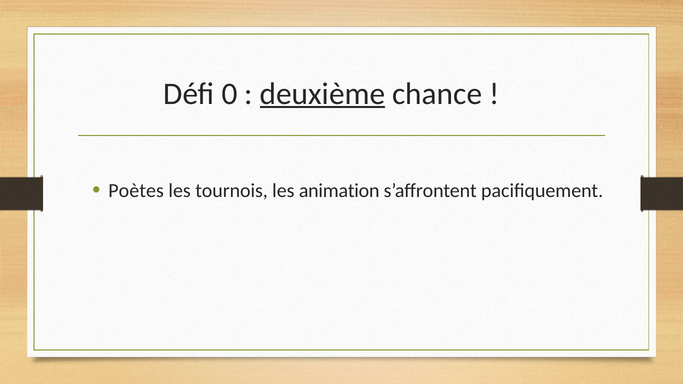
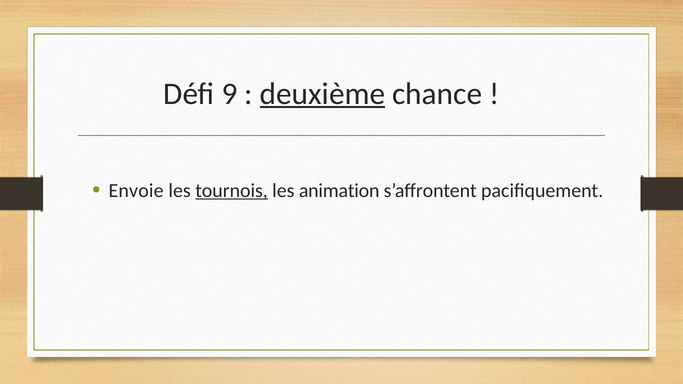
0: 0 -> 9 (229, 94)
Poètes: Poètes -> Envoie (136, 191)
tournois underline: none -> present (232, 191)
